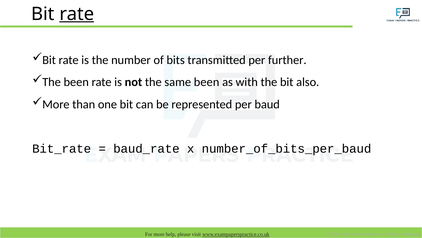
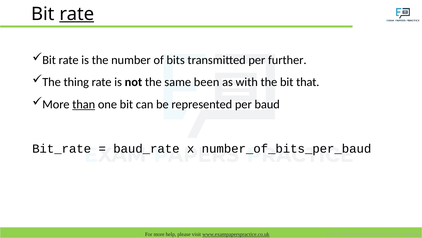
The been: been -> thing (76, 82)
also: also -> that (308, 82)
than underline: none -> present (84, 104)
